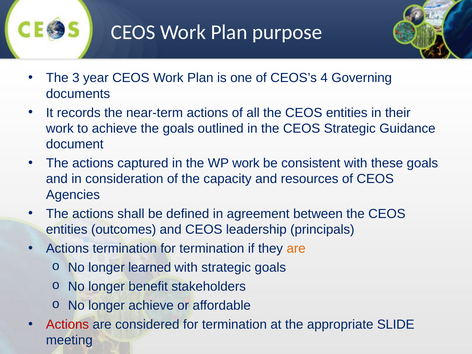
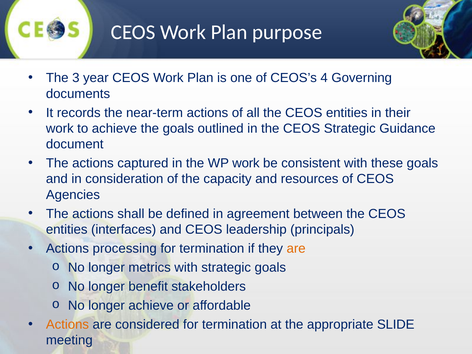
outcomes: outcomes -> interfaces (124, 229)
Actions termination: termination -> processing (125, 248)
learned: learned -> metrics (150, 267)
Actions colour: red -> orange (67, 324)
